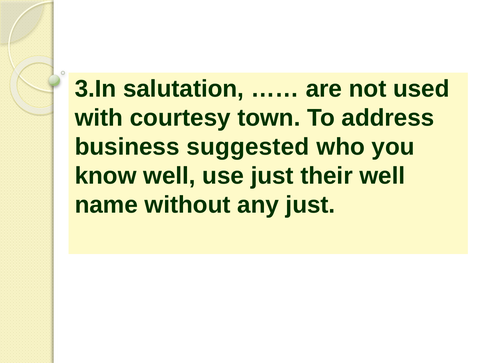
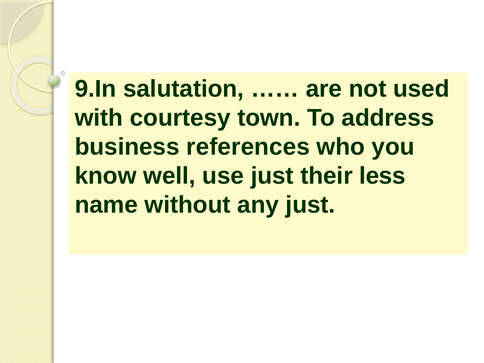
3.In: 3.In -> 9.In (96, 89)
suggested: suggested -> references (248, 147)
their well: well -> less (382, 176)
